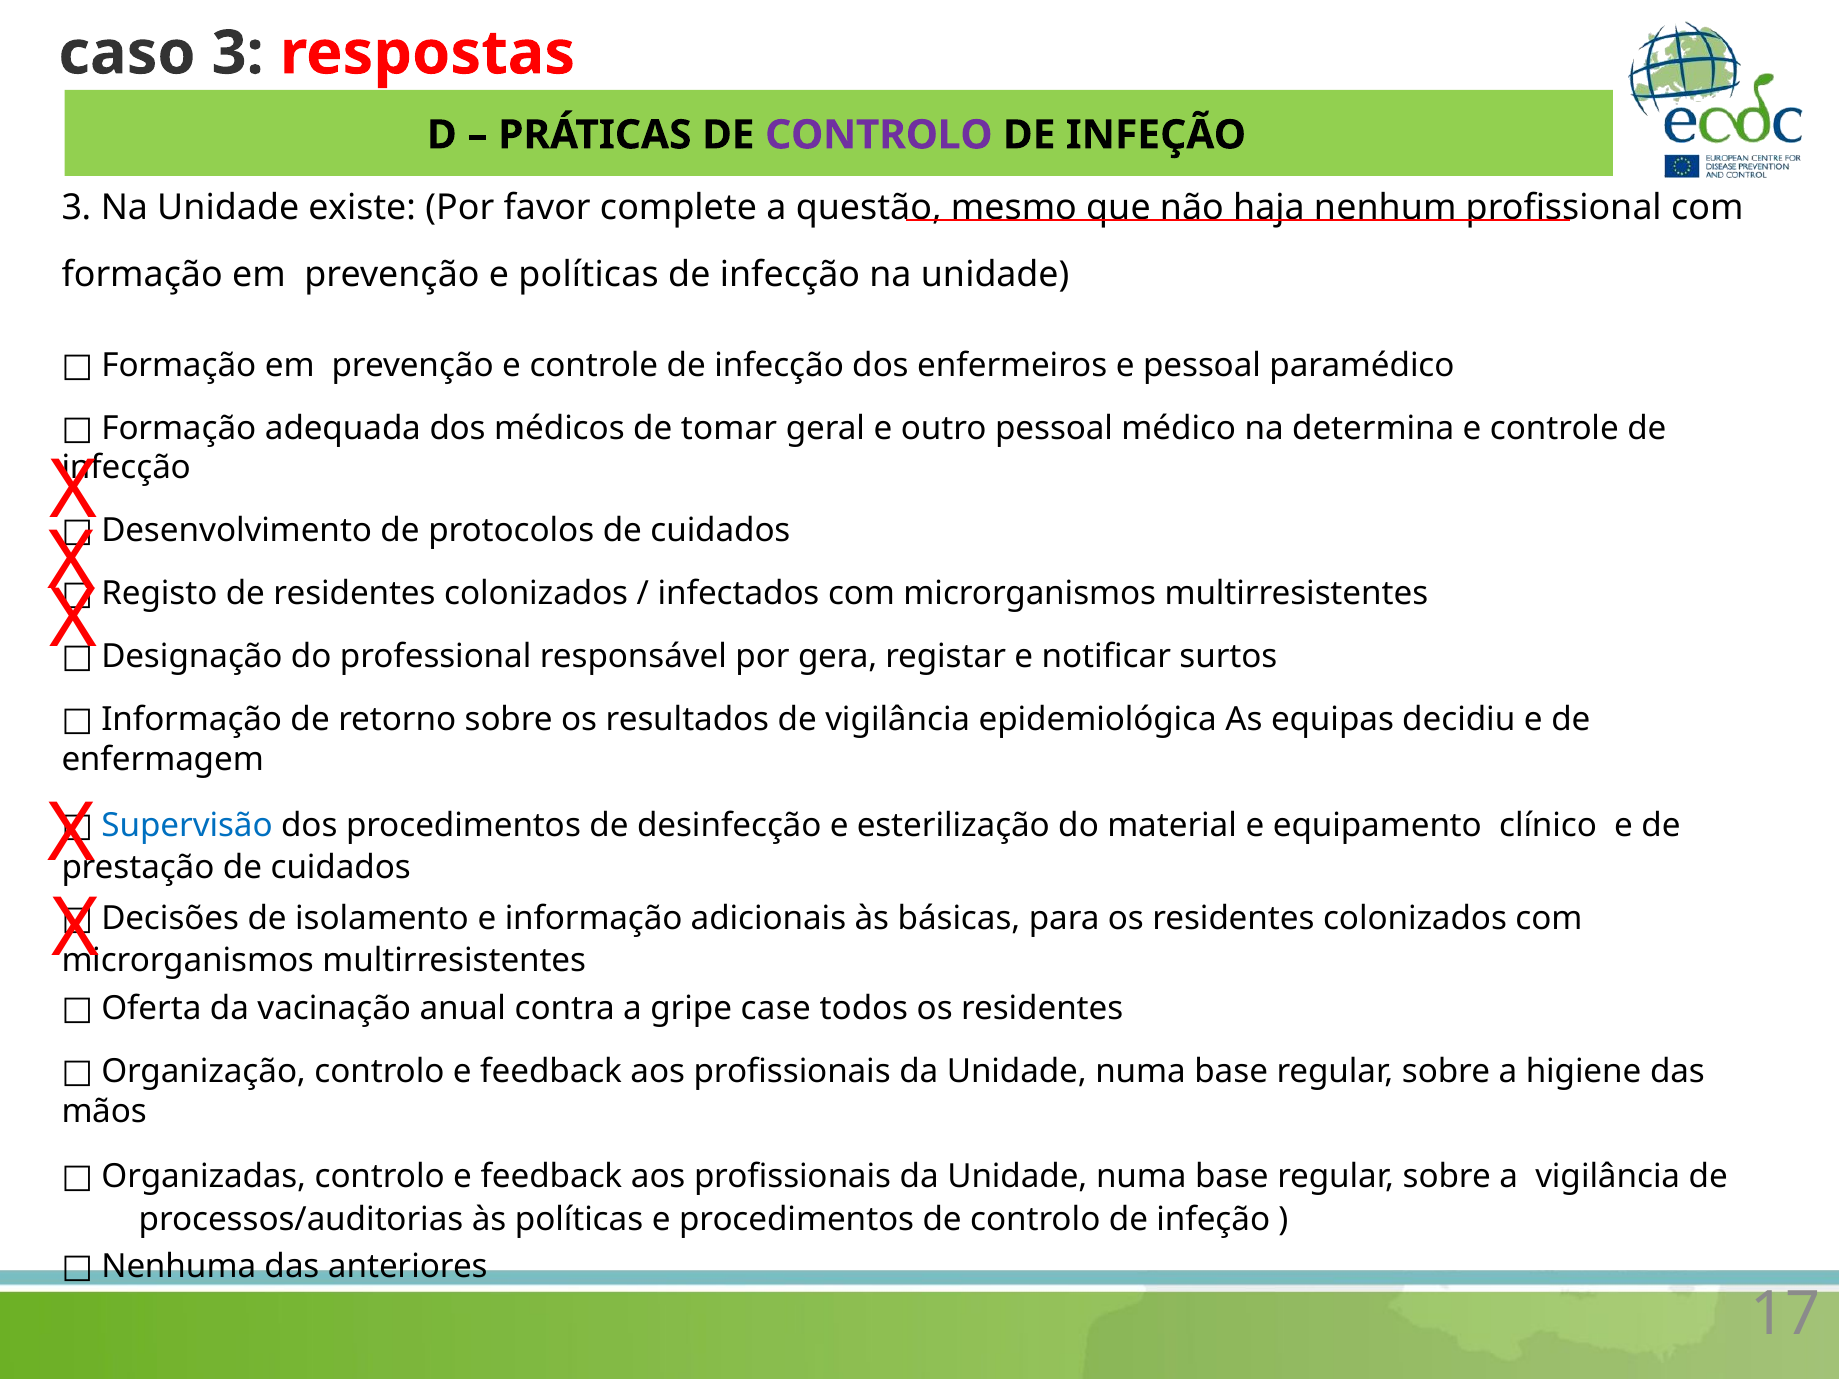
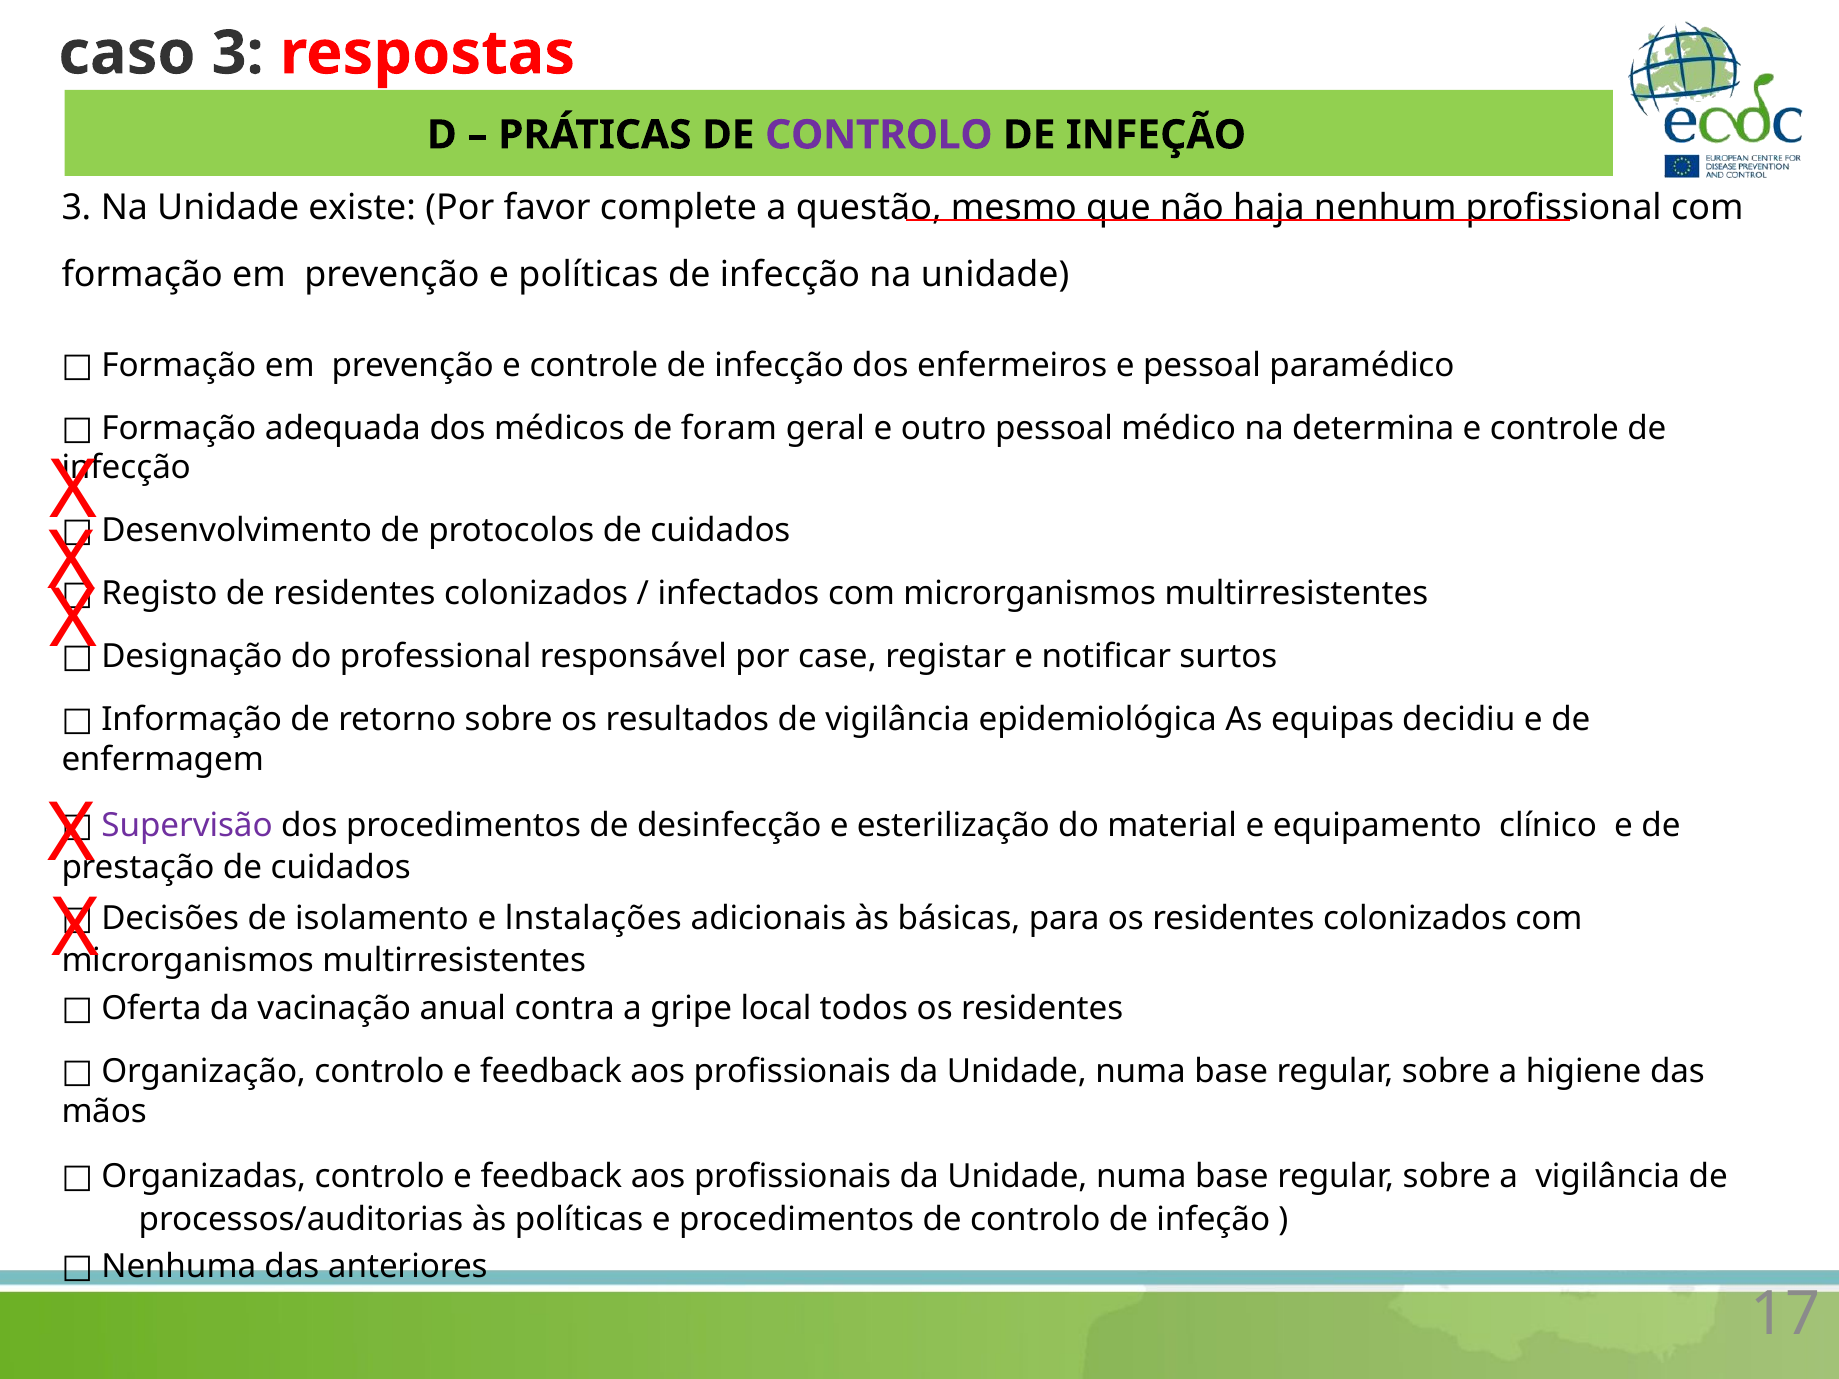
tomar: tomar -> foram (729, 428)
gera: gera -> case (837, 657)
Supervisão colour: blue -> purple (187, 825)
e informação: informação -> lnstalações (593, 918)
case: case -> local (776, 1008)
